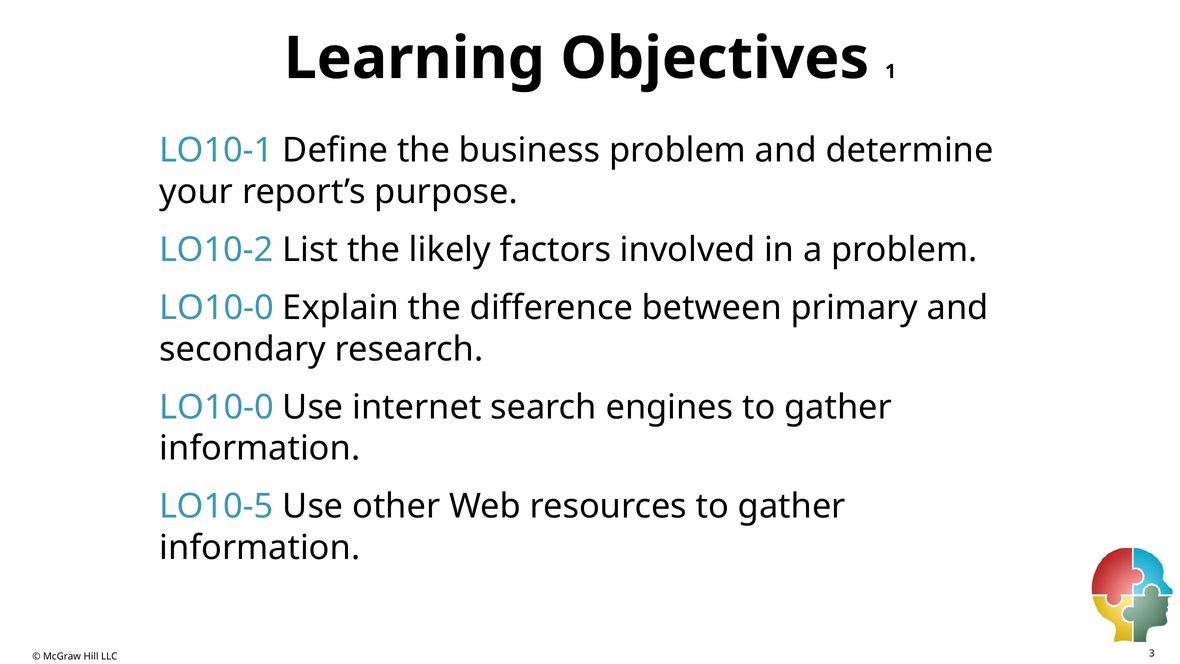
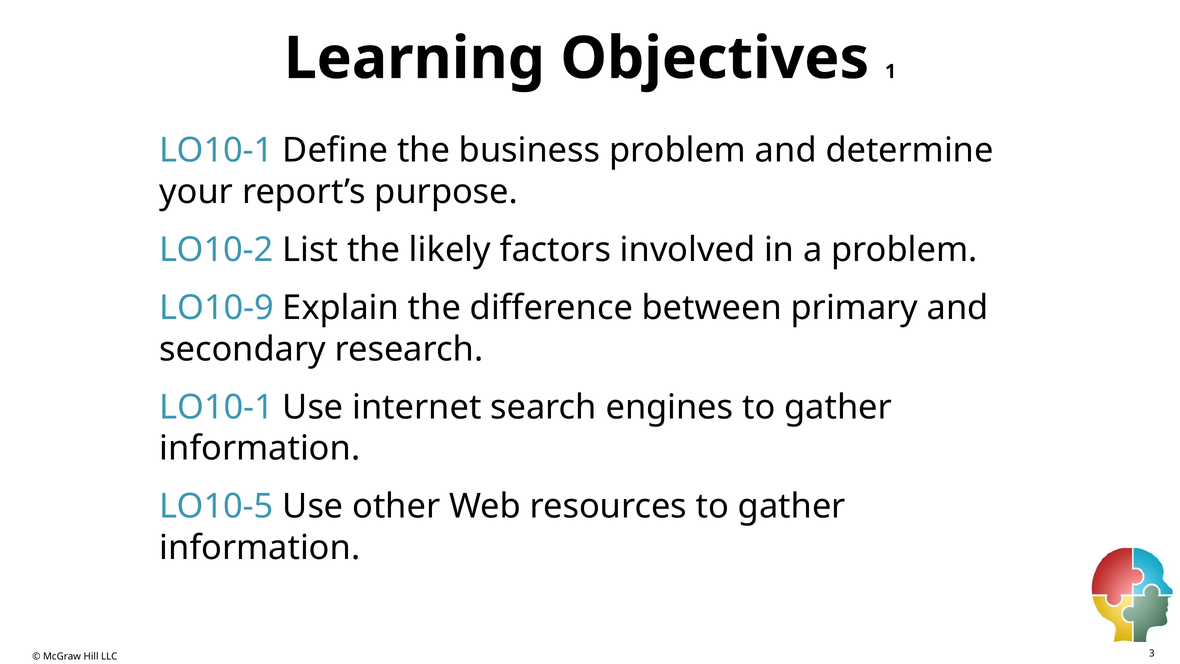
LO10-0: LO10-0 -> LO10-9 (217, 308)
LO10-0: LO10-0 -> LO10-1 (217, 407)
